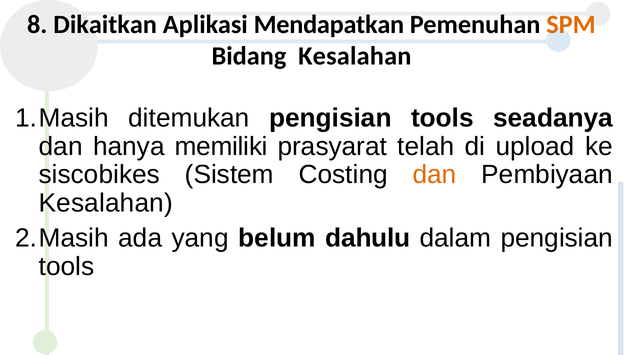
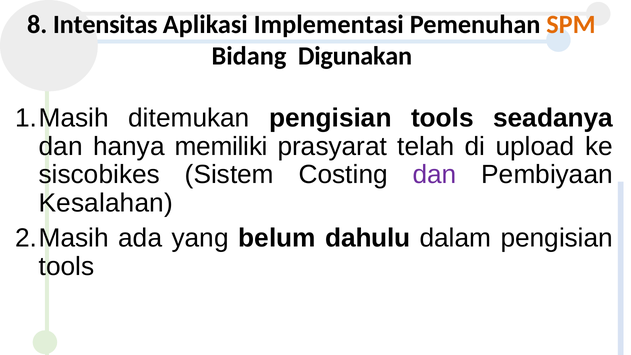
Dikaitkan: Dikaitkan -> Intensitas (105, 24)
Mendapatkan: Mendapatkan -> Implementasi (329, 24)
Bidang Kesalahan: Kesalahan -> Digunakan (355, 56)
dan colour: orange -> purple (435, 175)
